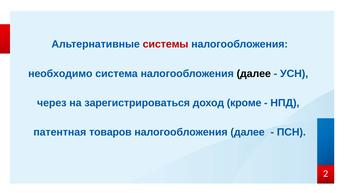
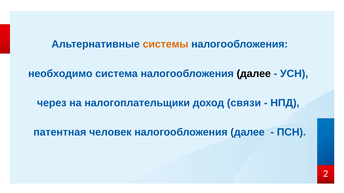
системы colour: red -> orange (166, 44)
зарегистрироваться: зарегистрироваться -> налогоплательщики (137, 103)
кроме: кроме -> связи (244, 103)
товаров: товаров -> человек (110, 133)
